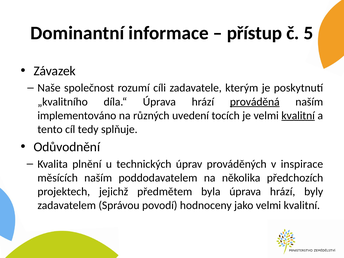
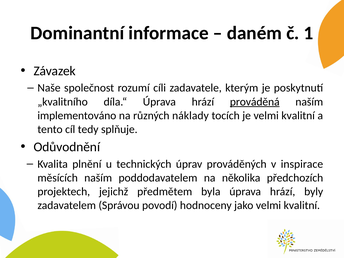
přístup: přístup -> daném (254, 33)
5: 5 -> 1 (308, 33)
uvedení: uvedení -> náklady (190, 115)
kvalitní underline: present -> none (298, 115)
